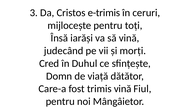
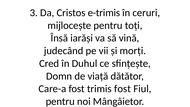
trimis vină: vină -> fost (123, 89)
